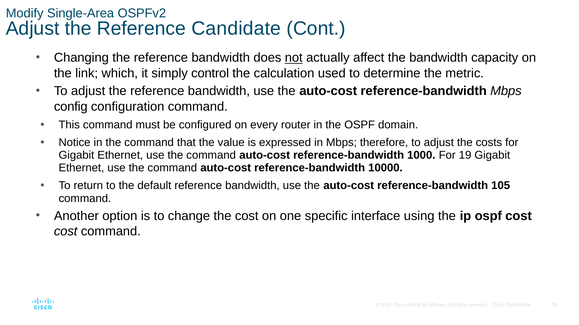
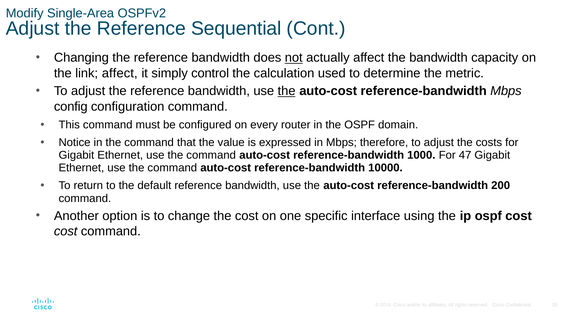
Candidate: Candidate -> Sequential (236, 29)
link which: which -> affect (120, 73)
the underline: none -> present (287, 91)
19: 19 -> 47 (465, 155)
105: 105 -> 200 (501, 186)
